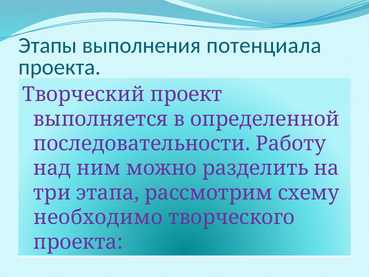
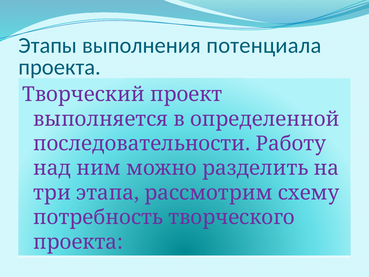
необходимо: необходимо -> потребность (98, 217)
